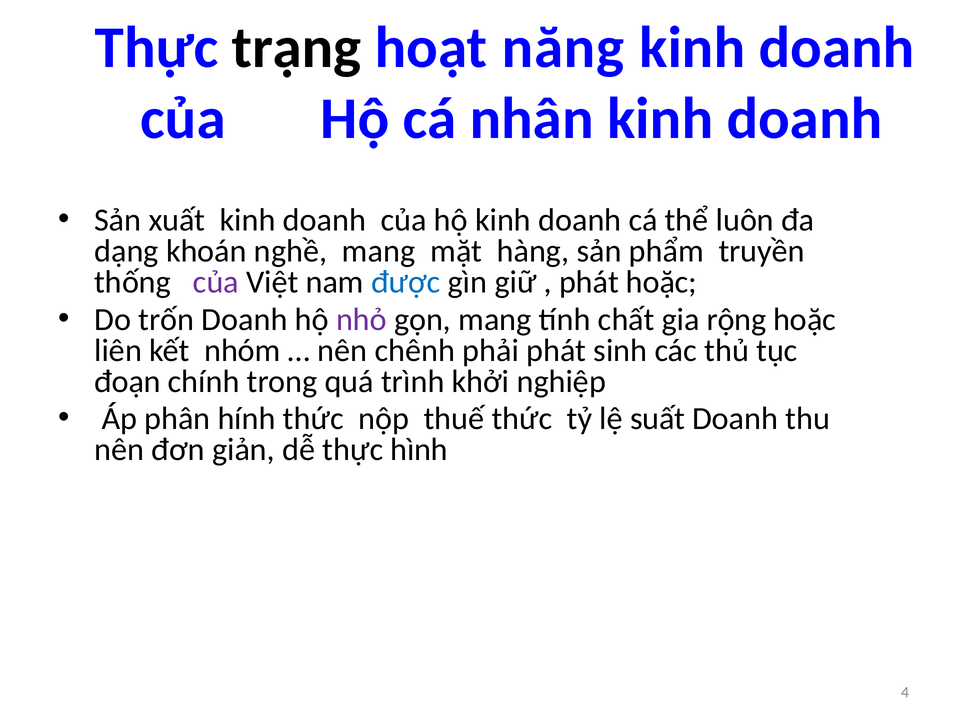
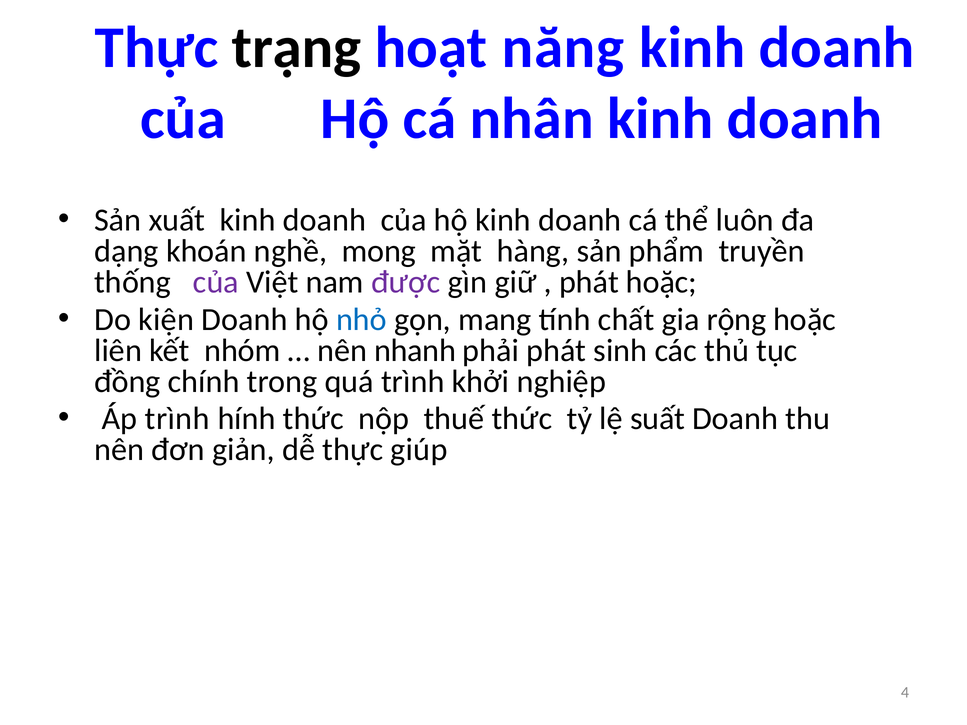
nghề mang: mang -> mong (379, 251)
được colour: blue -> purple (406, 282)
trốn: trốn -> kiện (166, 320)
nhỏ colour: purple -> blue (361, 320)
chênh: chênh -> nhanh (415, 351)
đoạn: đoạn -> đồng (127, 382)
Áp phân: phân -> trình (177, 419)
hình: hình -> giúp (419, 450)
